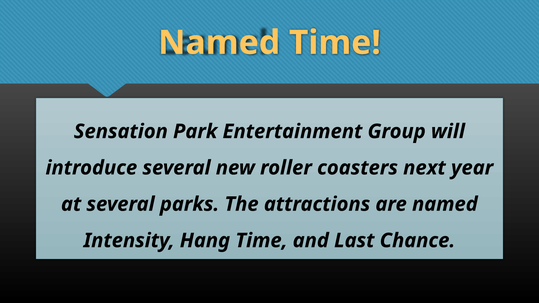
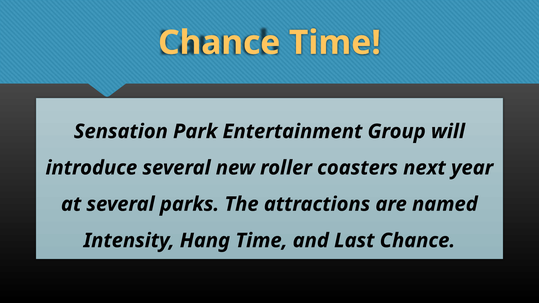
Named: Named -> Chance (219, 43)
